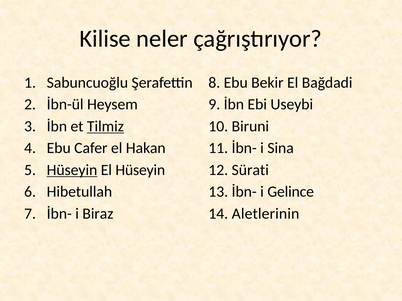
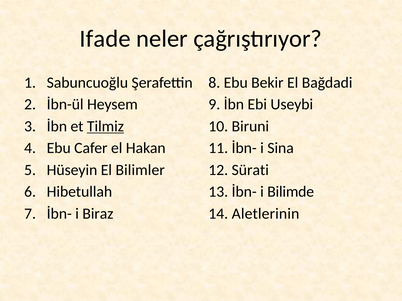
Kilise: Kilise -> Ifade (105, 39)
Hüseyin underline: present -> none (72, 170)
El Hüseyin: Hüseyin -> Bilimler (140, 170)
Gelince: Gelince -> Bilimde (291, 192)
